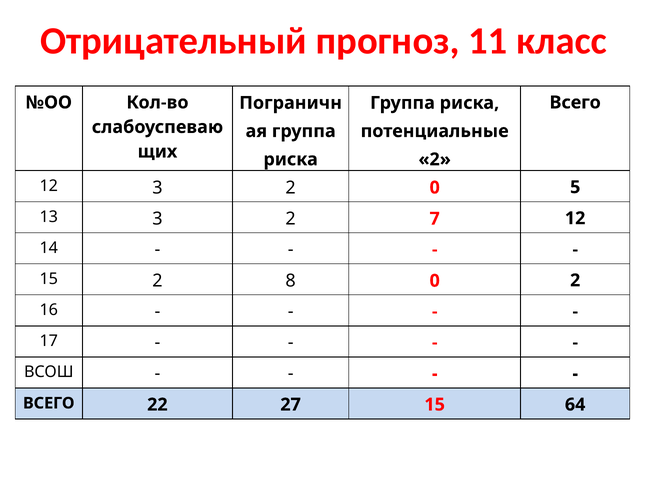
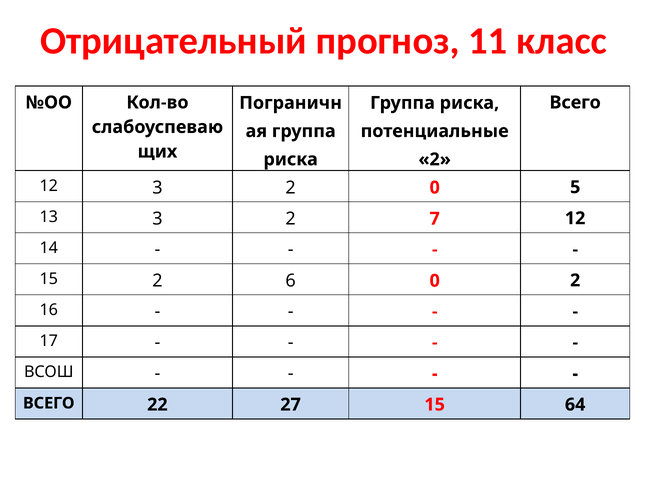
8: 8 -> 6 (291, 281)
